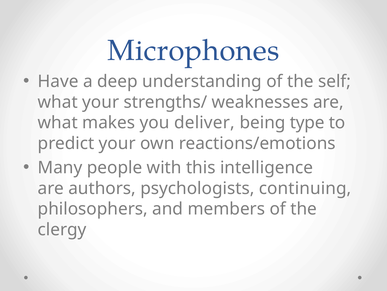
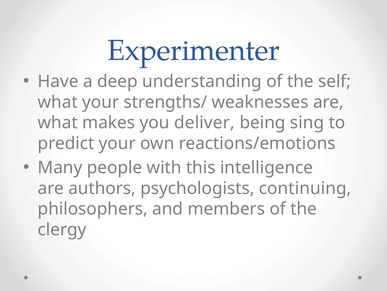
Microphones: Microphones -> Experimenter (194, 50)
type: type -> sing (307, 122)
